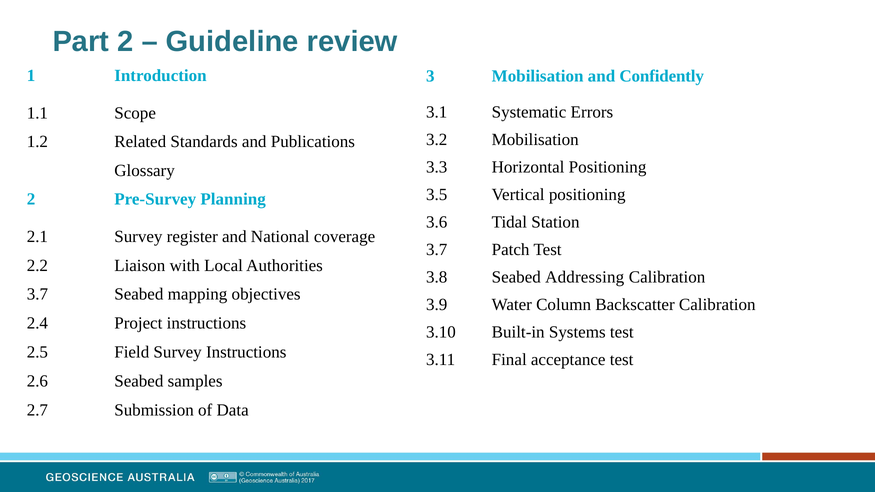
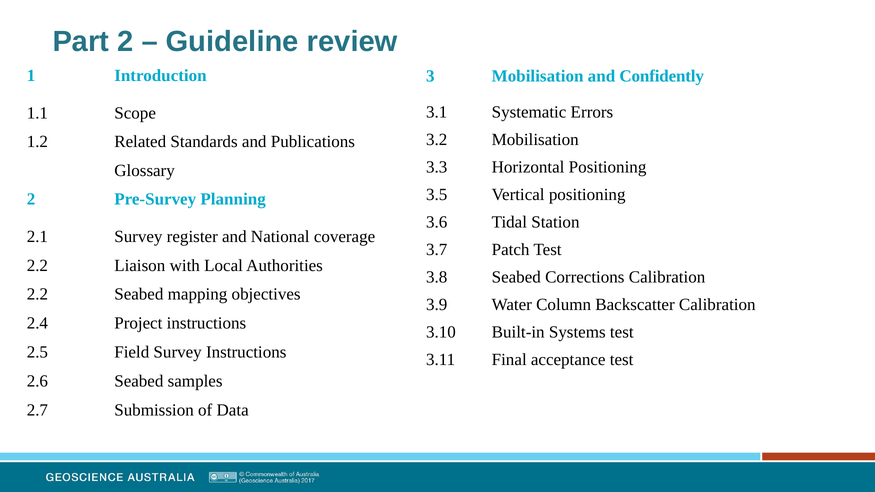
Addressing: Addressing -> Corrections (585, 277)
3.7: 3.7 -> 2.2 (37, 294)
